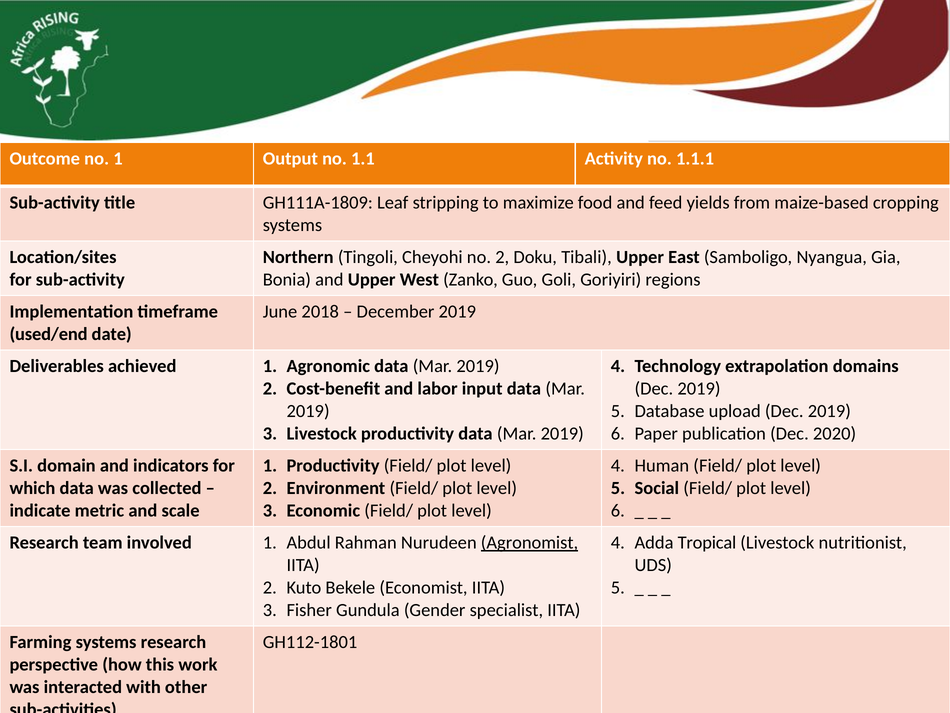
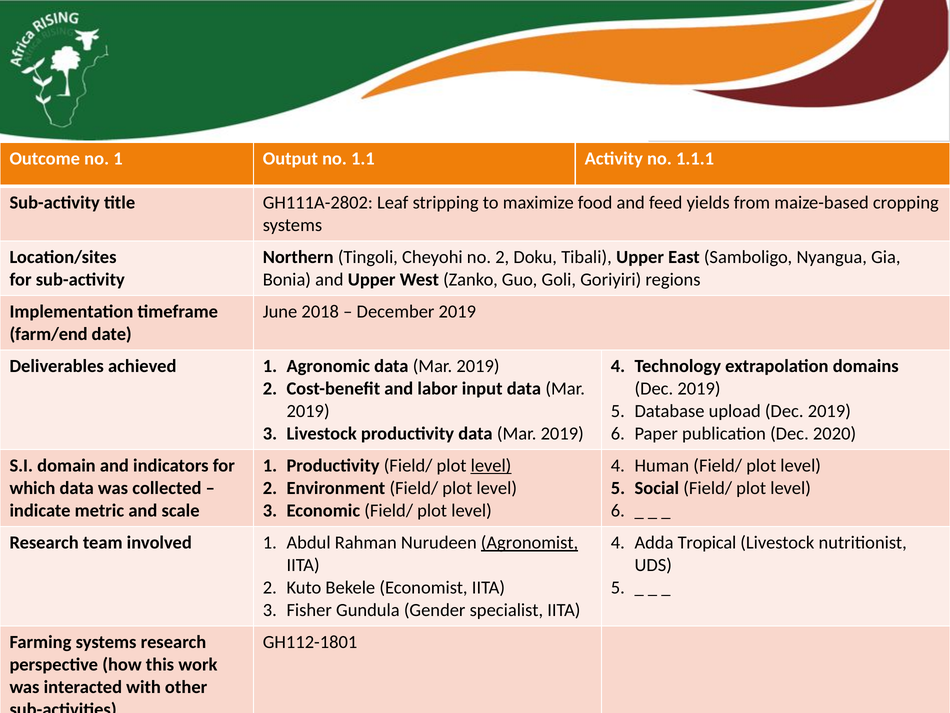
GH111A-1809: GH111A-1809 -> GH111A-2802 (318, 202)
used/end: used/end -> farm/end (49, 334)
level underline: none -> present (491, 465)
